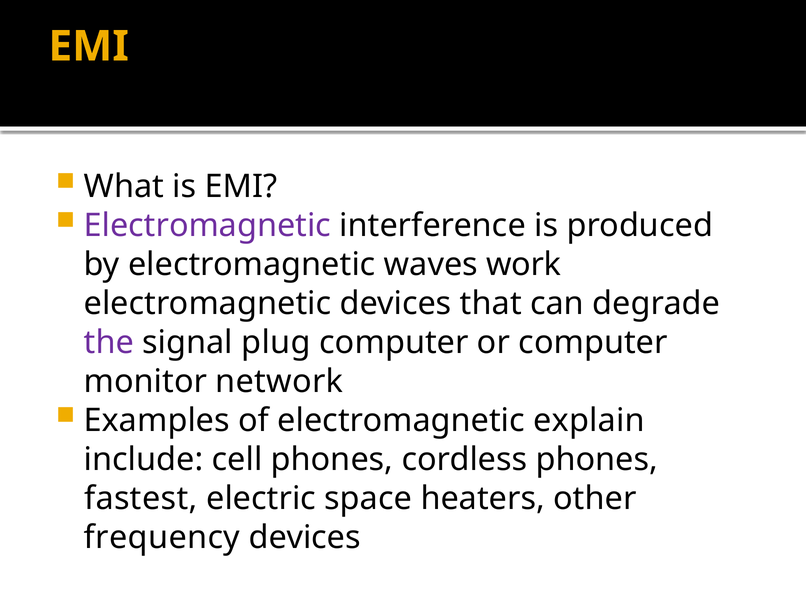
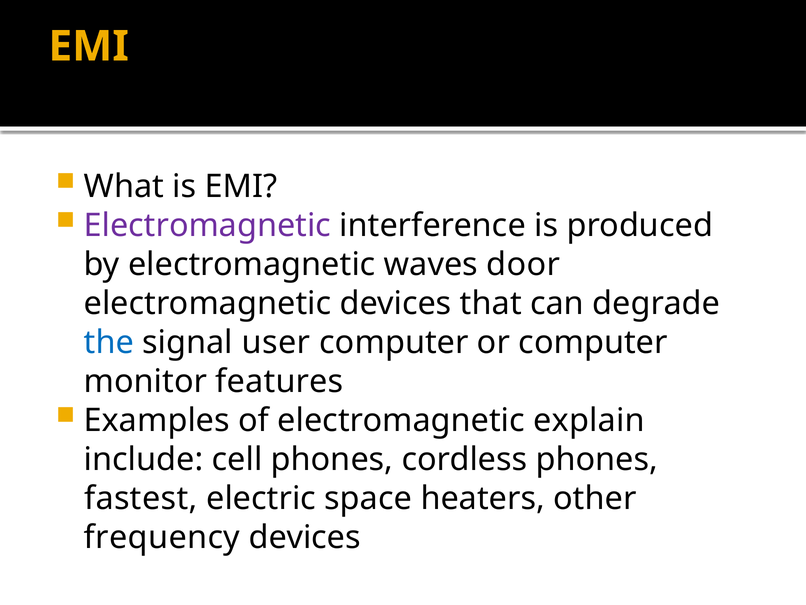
work: work -> door (523, 264)
the colour: purple -> blue (109, 342)
plug: plug -> user (276, 342)
network: network -> features (279, 381)
